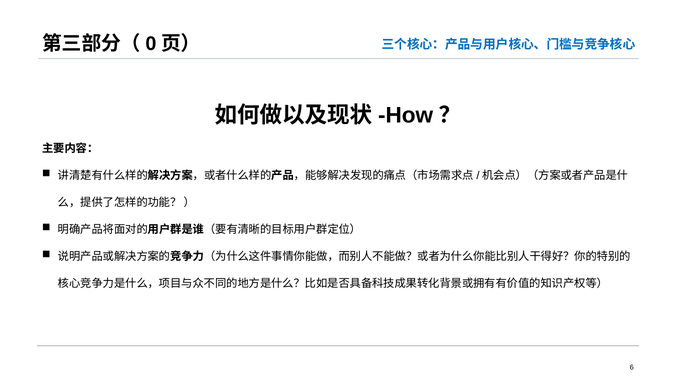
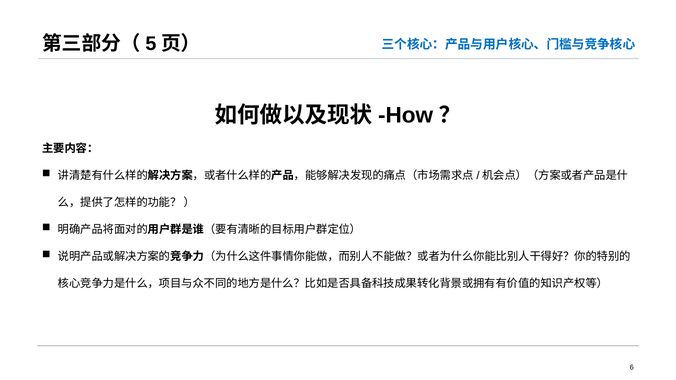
0: 0 -> 5 (151, 44)
